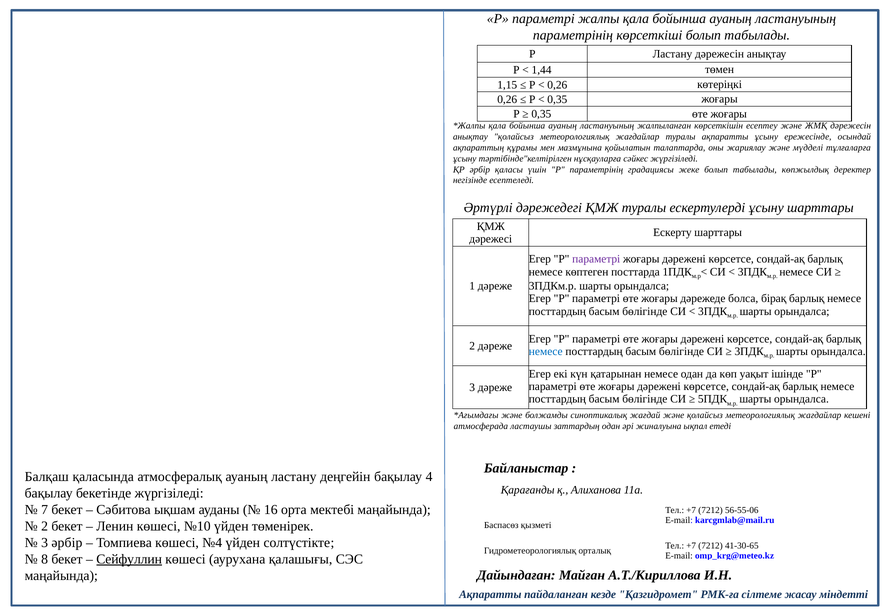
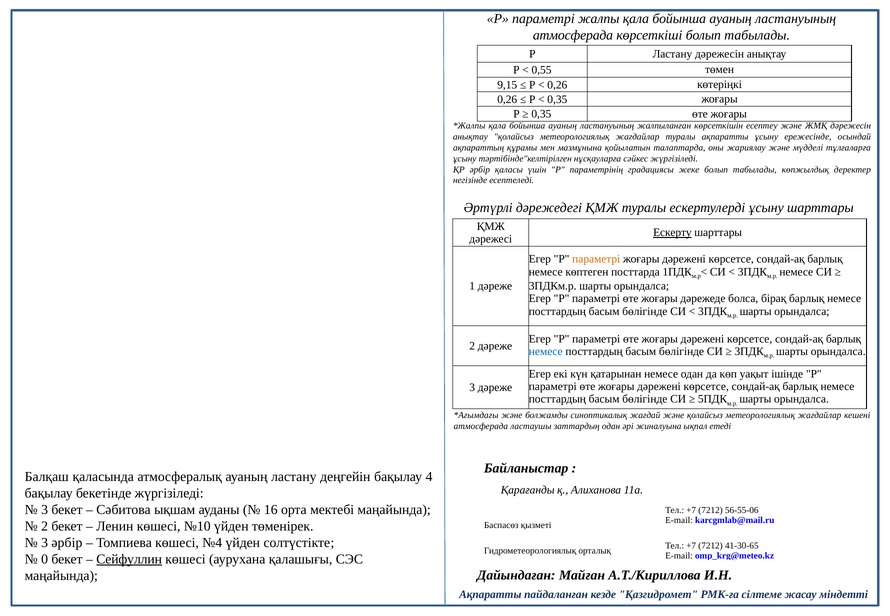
параметрінің: параметрінің -> атмосферада (573, 35)
1,44: 1,44 -> 0,55 (542, 70)
1,15: 1,15 -> 9,15 (507, 85)
Ескерту underline: none -> present (672, 233)
параметрі colour: purple -> orange (596, 259)
7: 7 -> 3 (45, 510)
8: 8 -> 0 (45, 559)
